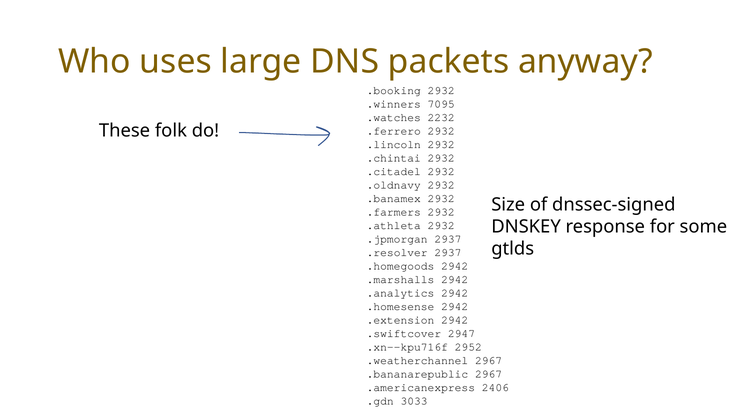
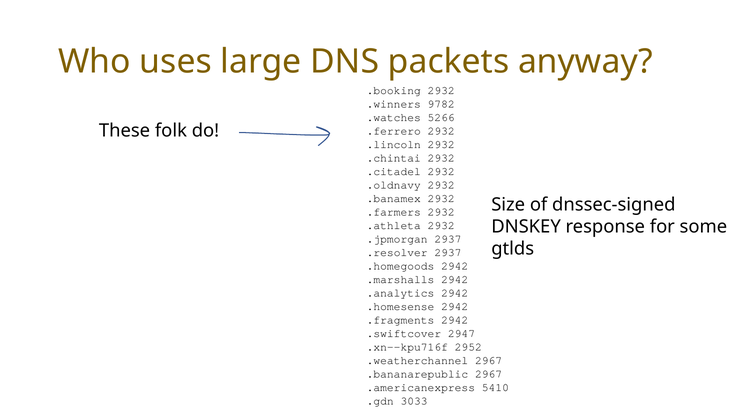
7095: 7095 -> 9782 (441, 104)
2232: 2232 -> 5266 (441, 118)
.extension: .extension -> .fragments (401, 321)
2406: 2406 -> 5410 (495, 388)
